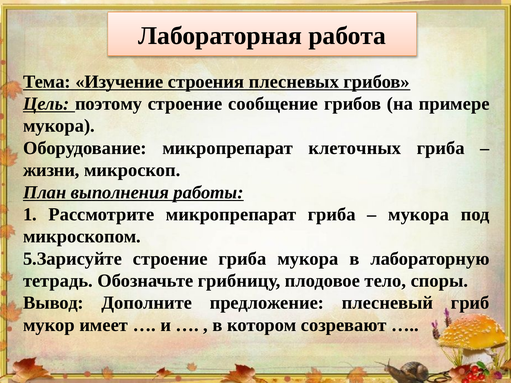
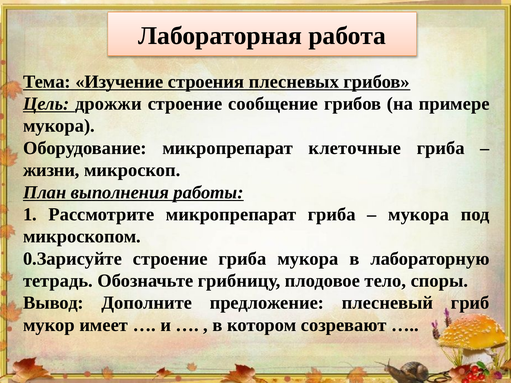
поэтому: поэтому -> дрожжи (108, 104)
клеточных: клеточных -> клеточные (355, 148)
5.Зарисуйте: 5.Зарисуйте -> 0.Зарисуйте (72, 259)
